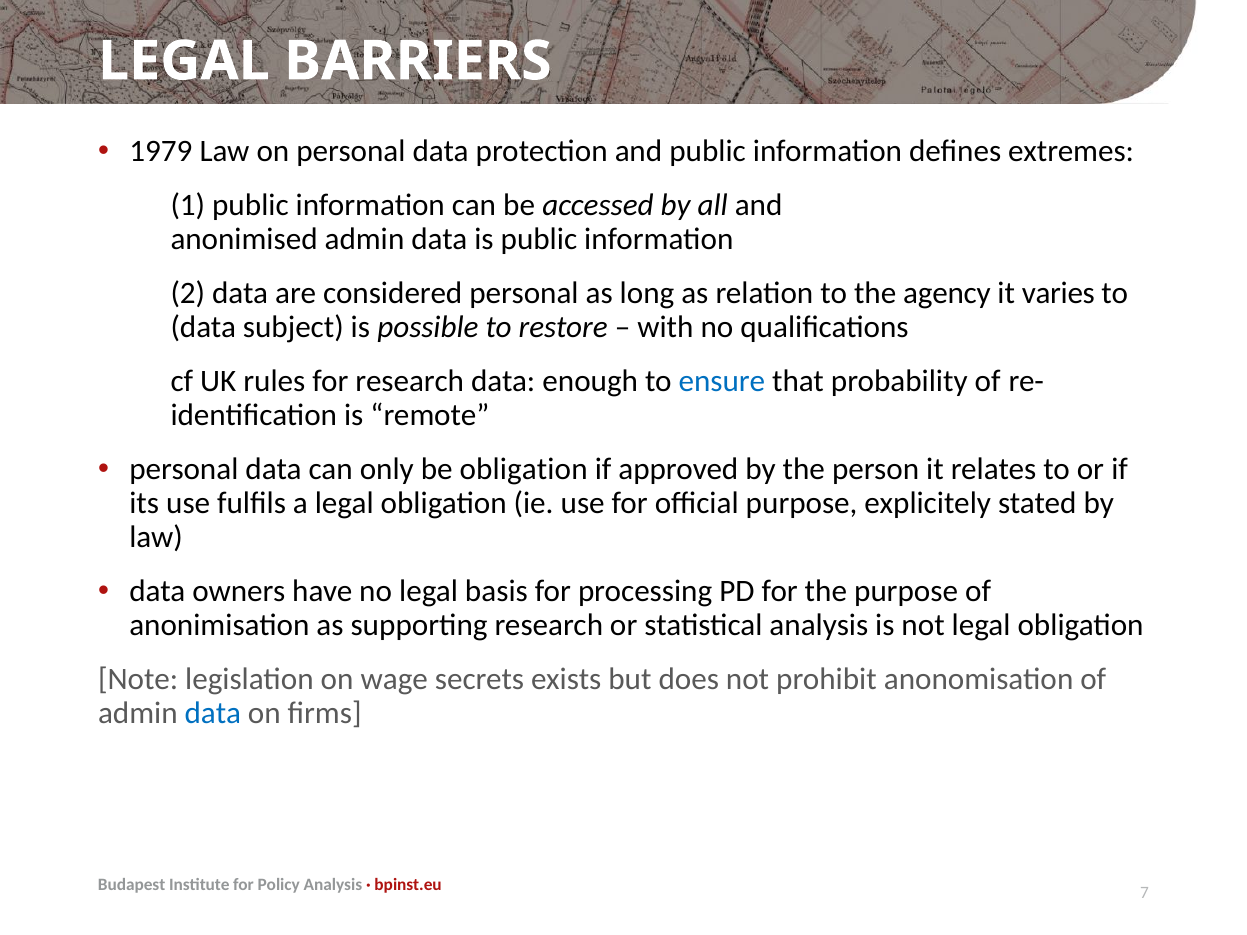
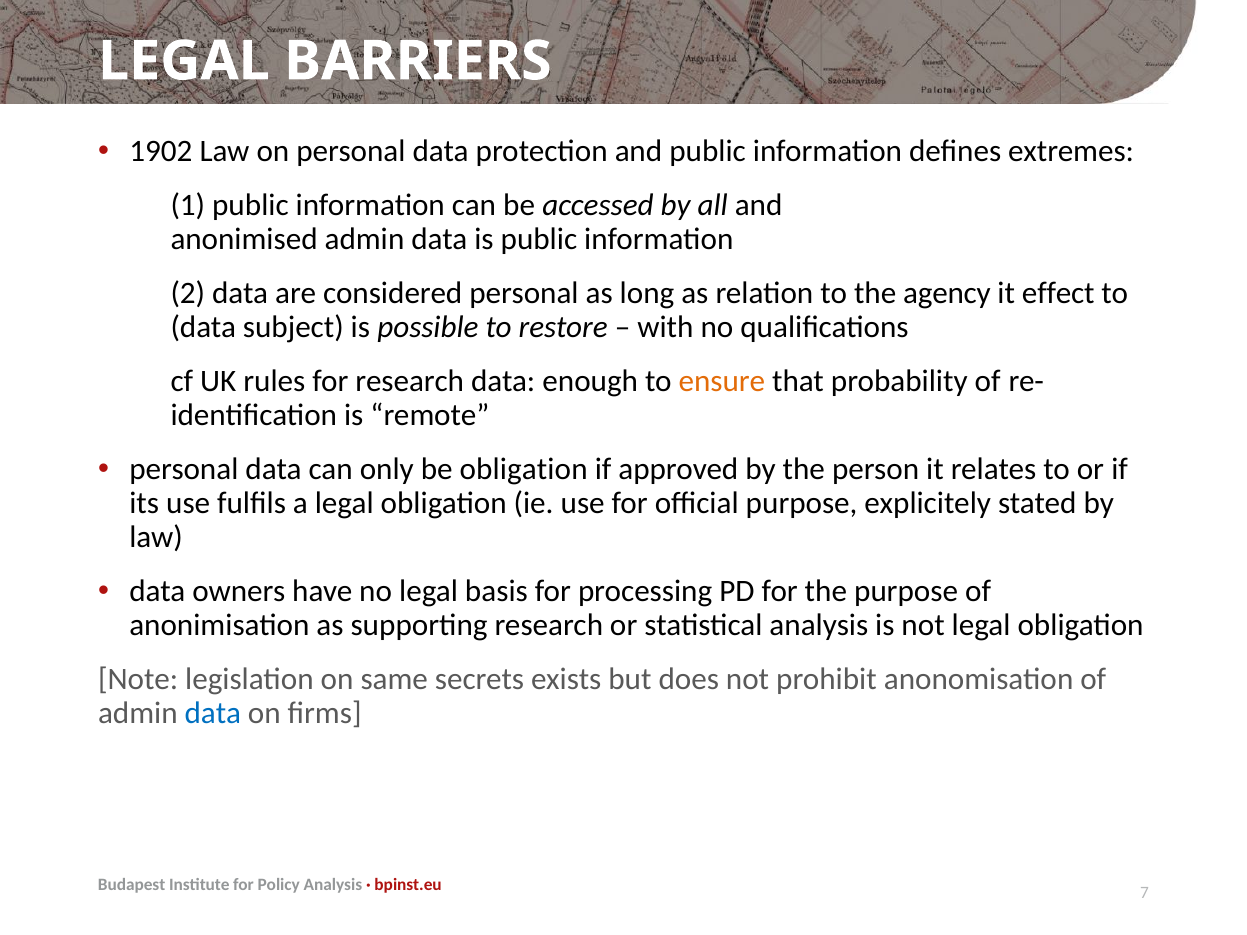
1979: 1979 -> 1902 (161, 151)
varies: varies -> effect (1058, 294)
ensure colour: blue -> orange (722, 382)
wage: wage -> same (394, 680)
